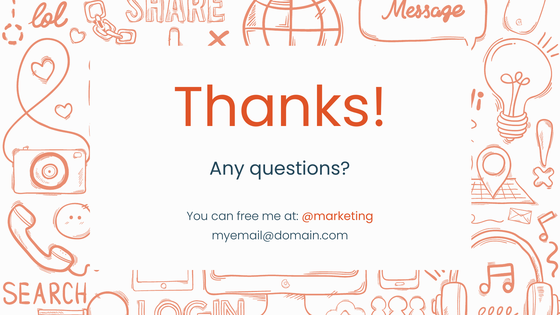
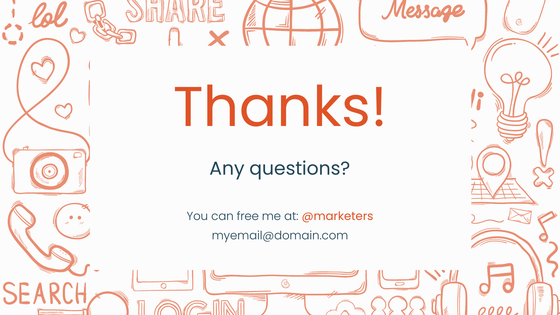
@marketing: @marketing -> @marketers (338, 216)
